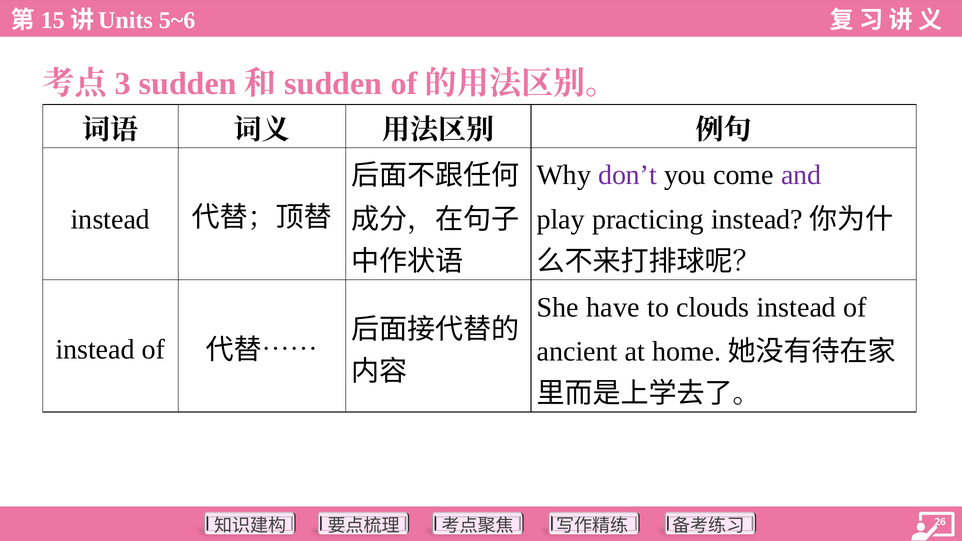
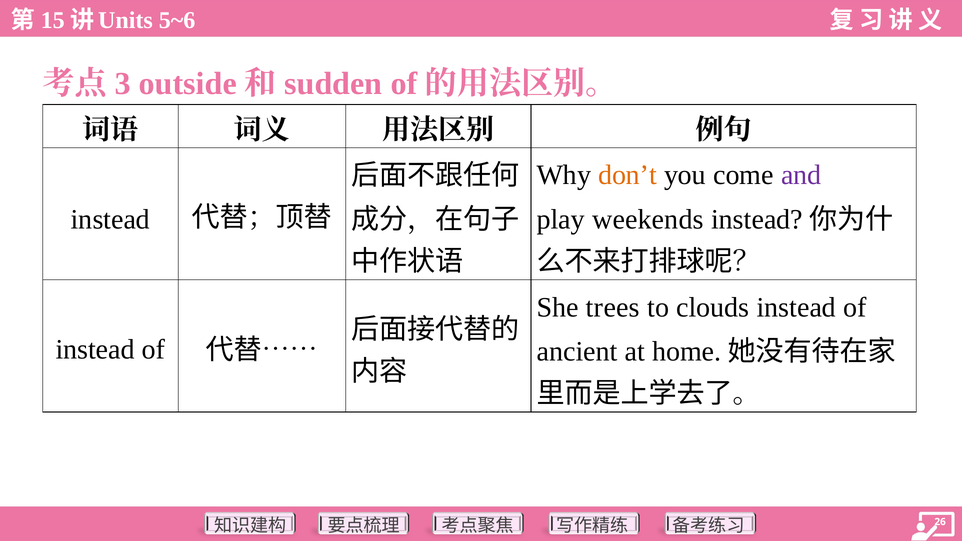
sudden: sudden -> outside (188, 84)
don’t colour: purple -> orange (628, 175)
practicing: practicing -> weekends (648, 219)
have: have -> trees (613, 307)
